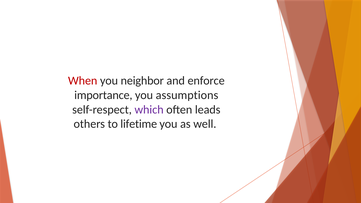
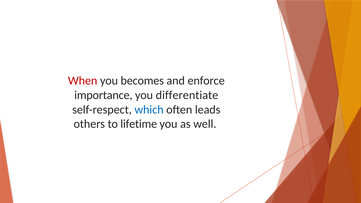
neighbor: neighbor -> becomes (142, 81)
assumptions: assumptions -> differentiate (187, 95)
which colour: purple -> blue (149, 110)
